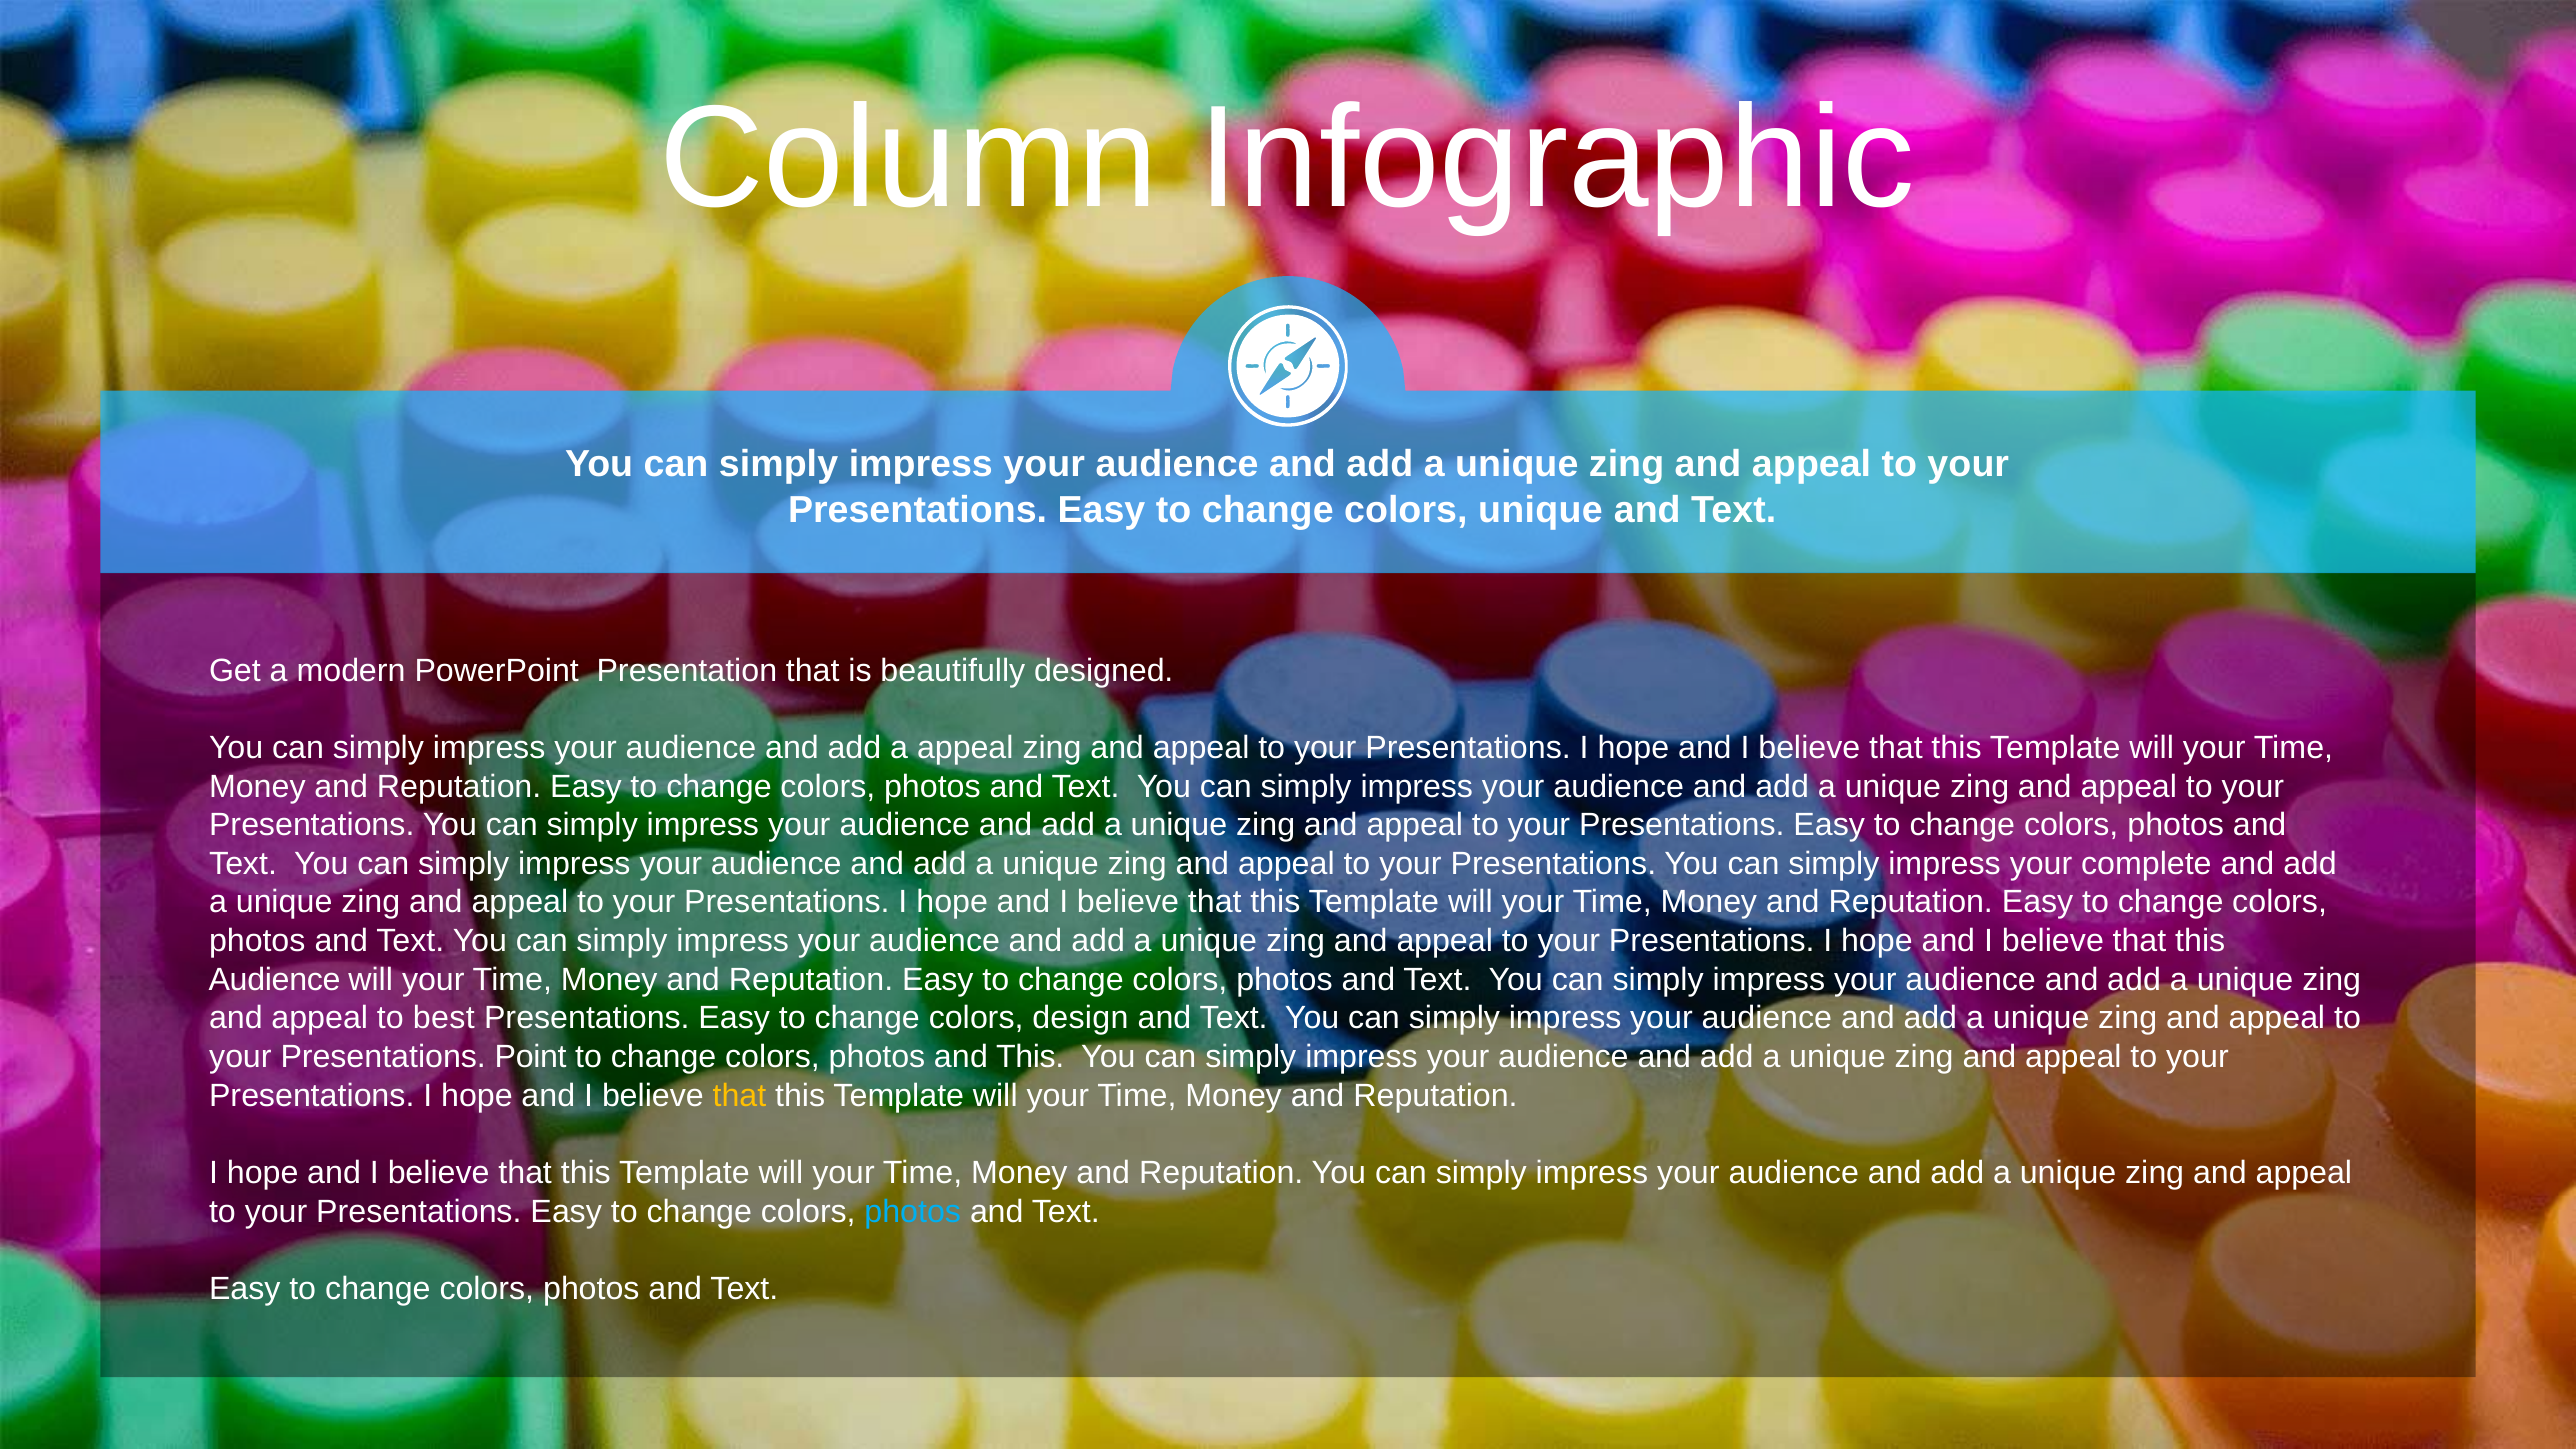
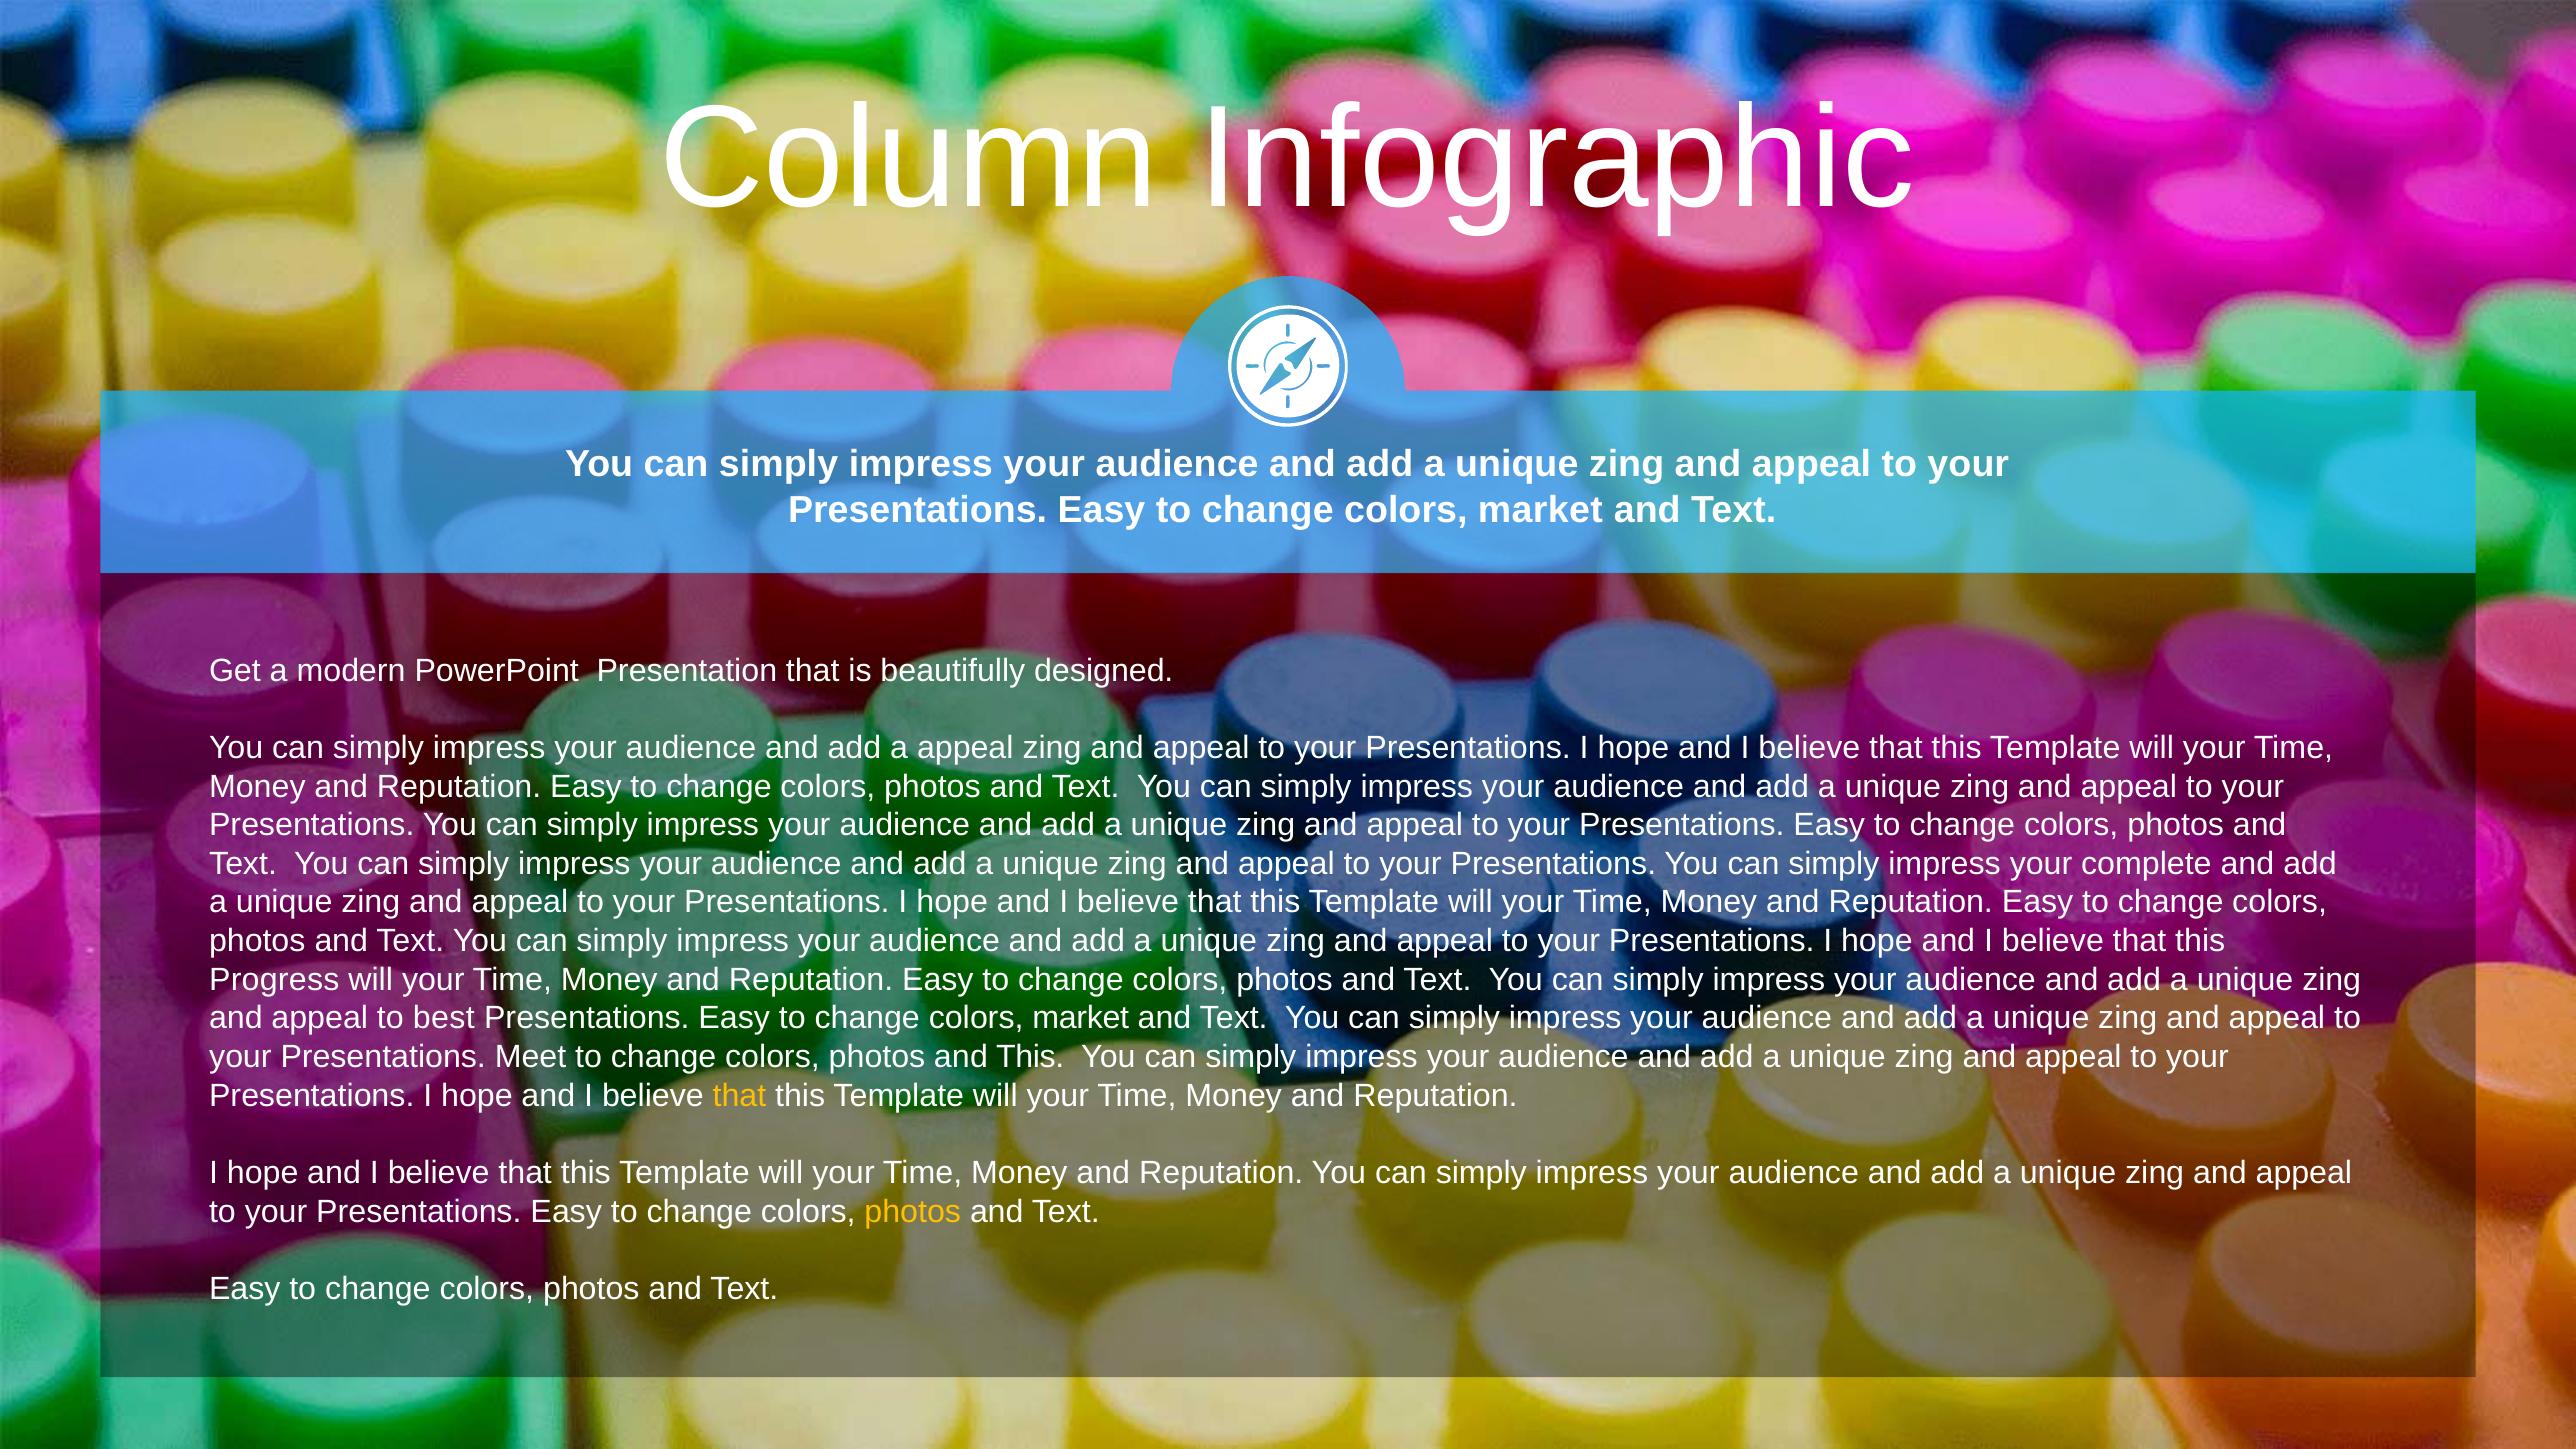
unique: unique -> market (1540, 510)
Audience: Audience -> Progress (274, 980)
design: design -> market (1081, 1018)
Point: Point -> Meet (531, 1057)
photos colour: light blue -> yellow (913, 1211)
